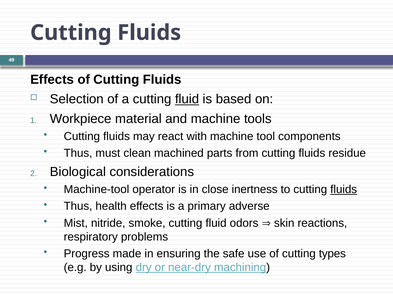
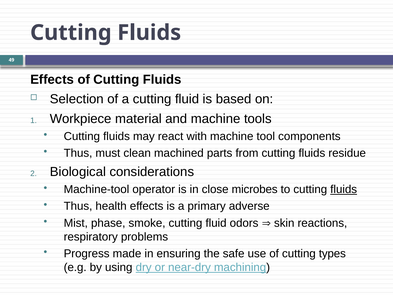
fluid underline: present -> none (187, 99)
inertness: inertness -> microbes (255, 189)
nitride: nitride -> phase (108, 223)
